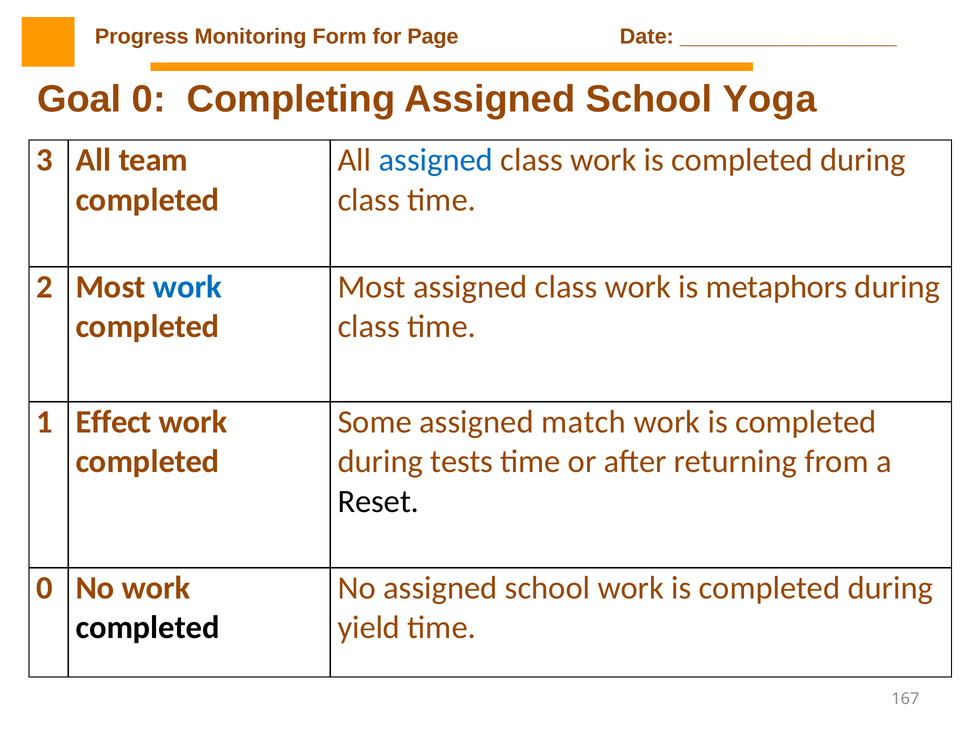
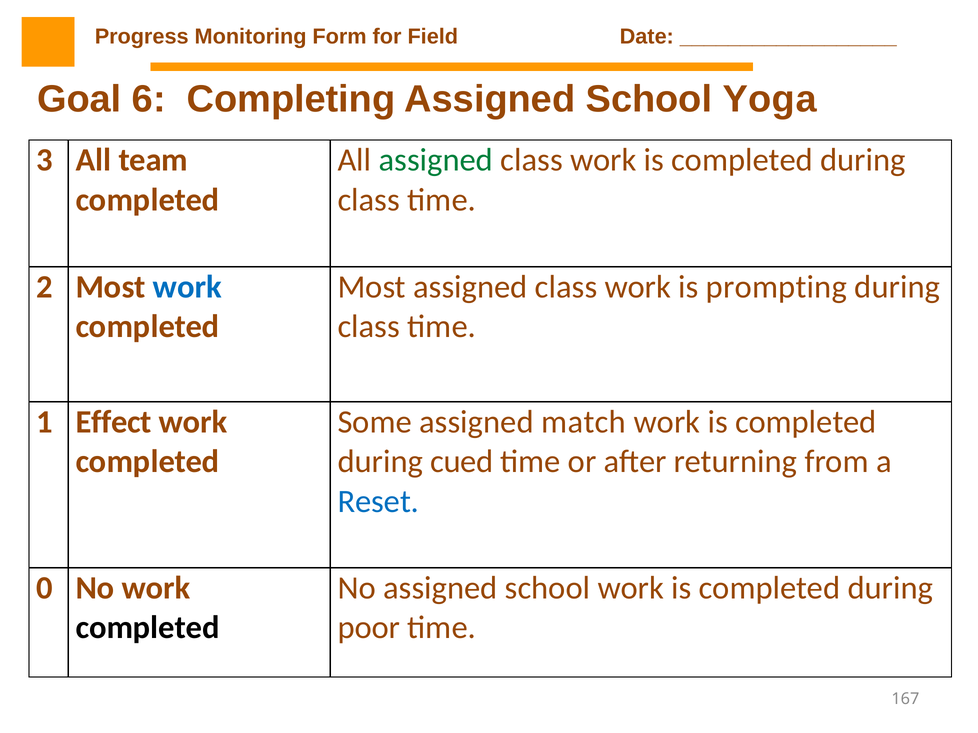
Page: Page -> Field (433, 37)
Goal 0: 0 -> 6 (149, 99)
assigned colour: blue -> green (436, 160)
metaphors: metaphors -> prompting (776, 287)
tests: tests -> cued (462, 462)
Reset colour: black -> blue (378, 502)
yield: yield -> poor (369, 628)
